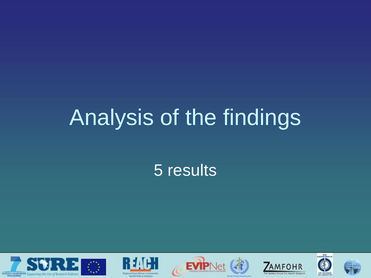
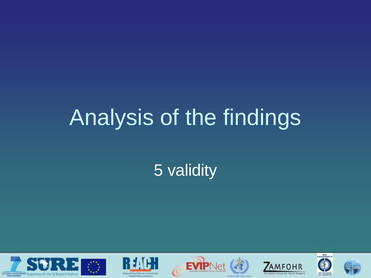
results: results -> validity (192, 171)
